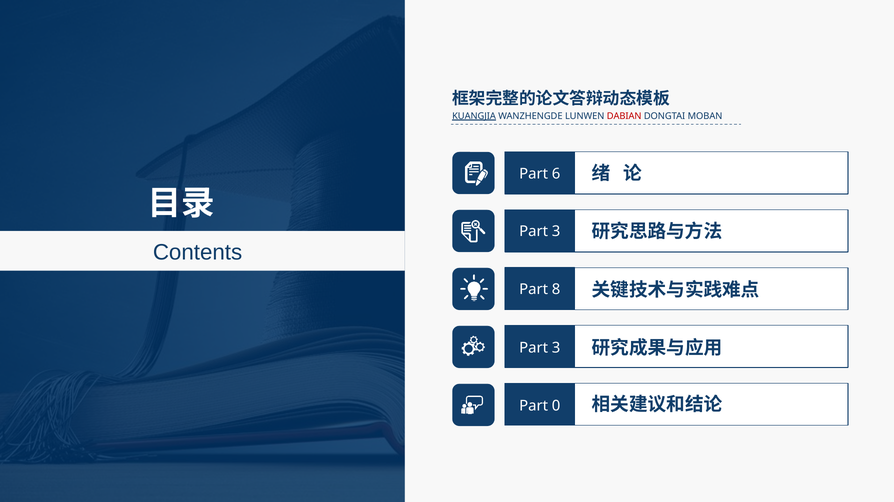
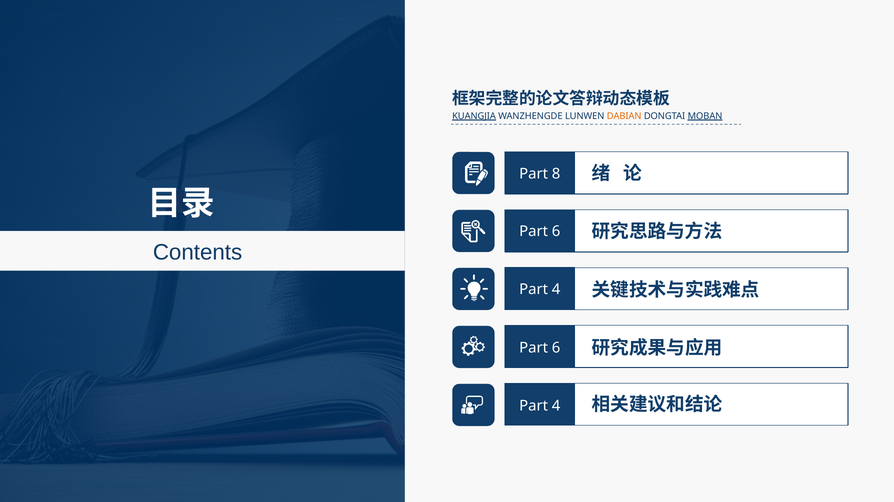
DABIAN colour: red -> orange (624, 116)
MOBAN underline: none -> present (705, 116)
6: 6 -> 8 (556, 174)
3: 3 -> 6 (556, 232)
8: 8 -> 4 (556, 290)
3: 3 -> 6 (556, 348)
0: 0 -> 4 (556, 407)
